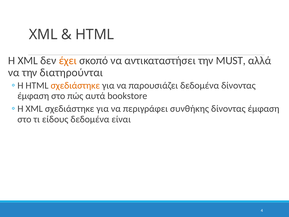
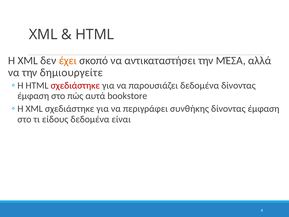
MUST: MUST -> ΜΈΣΑ (231, 60)
διατηρούνται: διατηρούνται -> δημιουργείτε (71, 73)
σχεδιάστηκε colour: orange -> red (75, 85)
